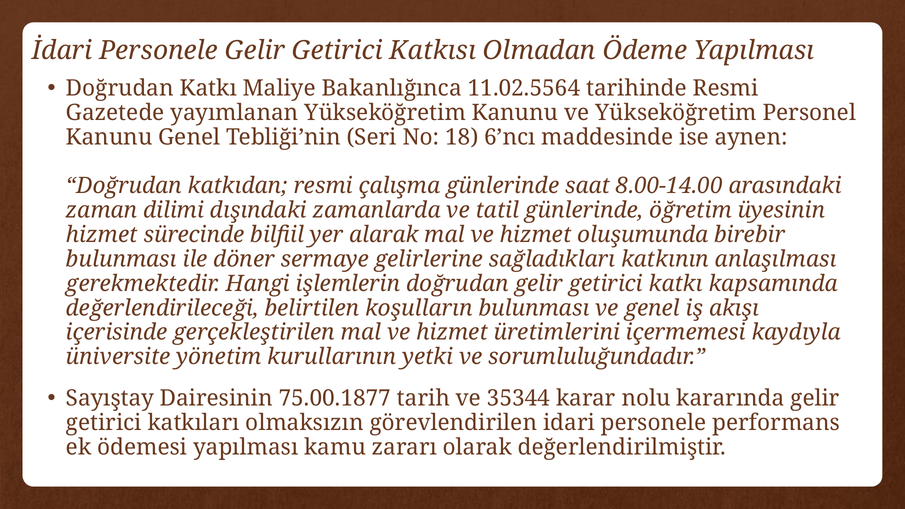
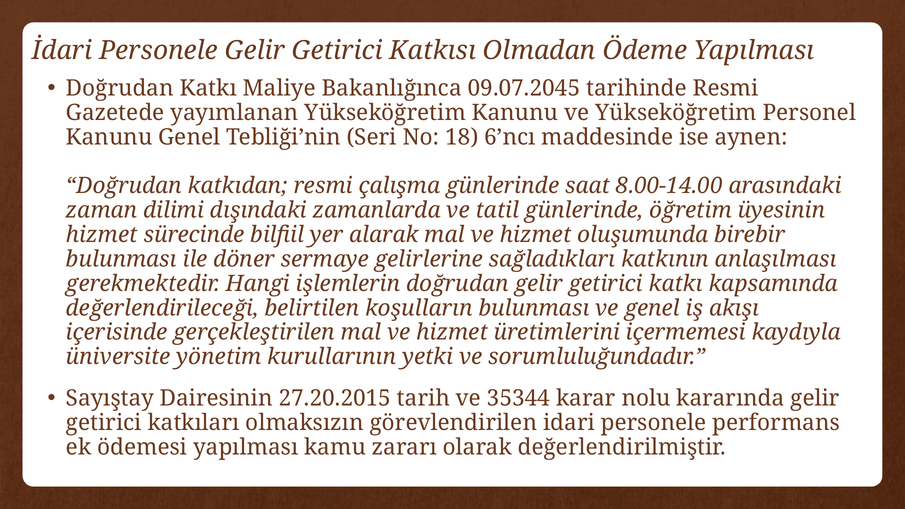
11.02.5564: 11.02.5564 -> 09.07.2045 (524, 88)
75.00.1877: 75.00.1877 -> 27.20.2015 (335, 398)
